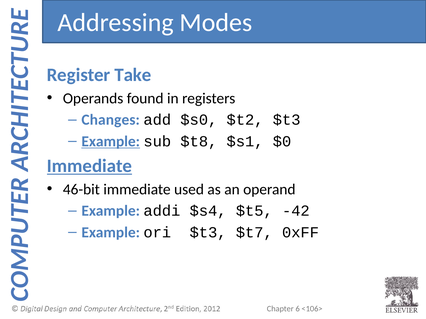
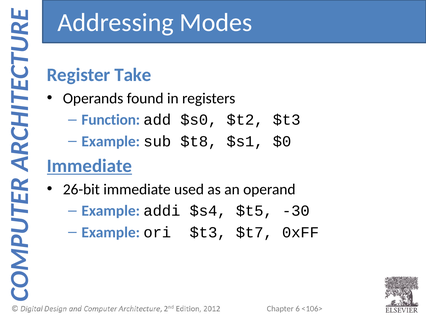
Changes: Changes -> Function (111, 120)
Example underline: present -> none (111, 142)
46-bit: 46-bit -> 26-bit (81, 190)
-42: -42 -> -30 (296, 211)
